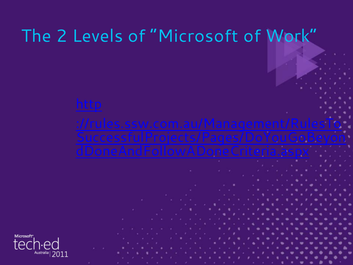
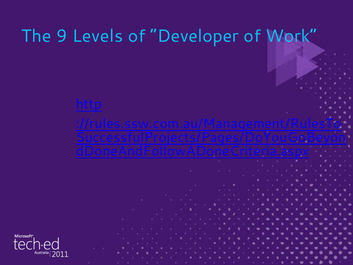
2: 2 -> 9 (62, 36)
Microsoft: Microsoft -> Developer (194, 36)
